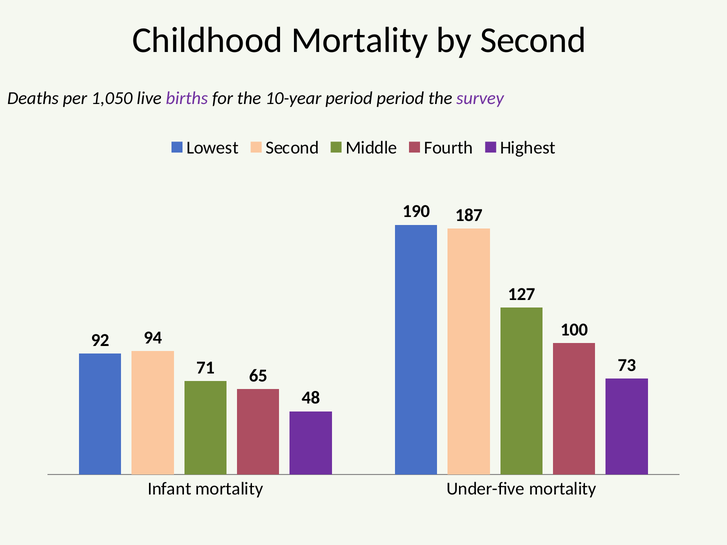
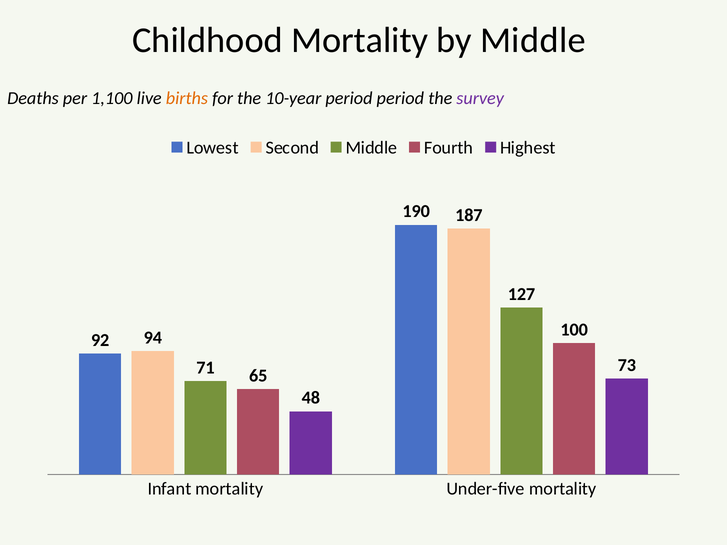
by Second: Second -> Middle (533, 40)
1,050: 1,050 -> 1,100 (112, 98)
births colour: purple -> orange (187, 98)
